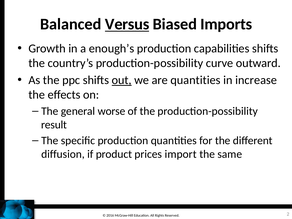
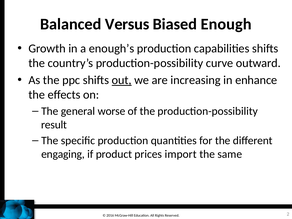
Versus underline: present -> none (127, 24)
Imports: Imports -> Enough (226, 24)
are quantities: quantities -> increasing (196, 80)
increase: increase -> enhance (256, 80)
diffusion: diffusion -> engaging (63, 154)
